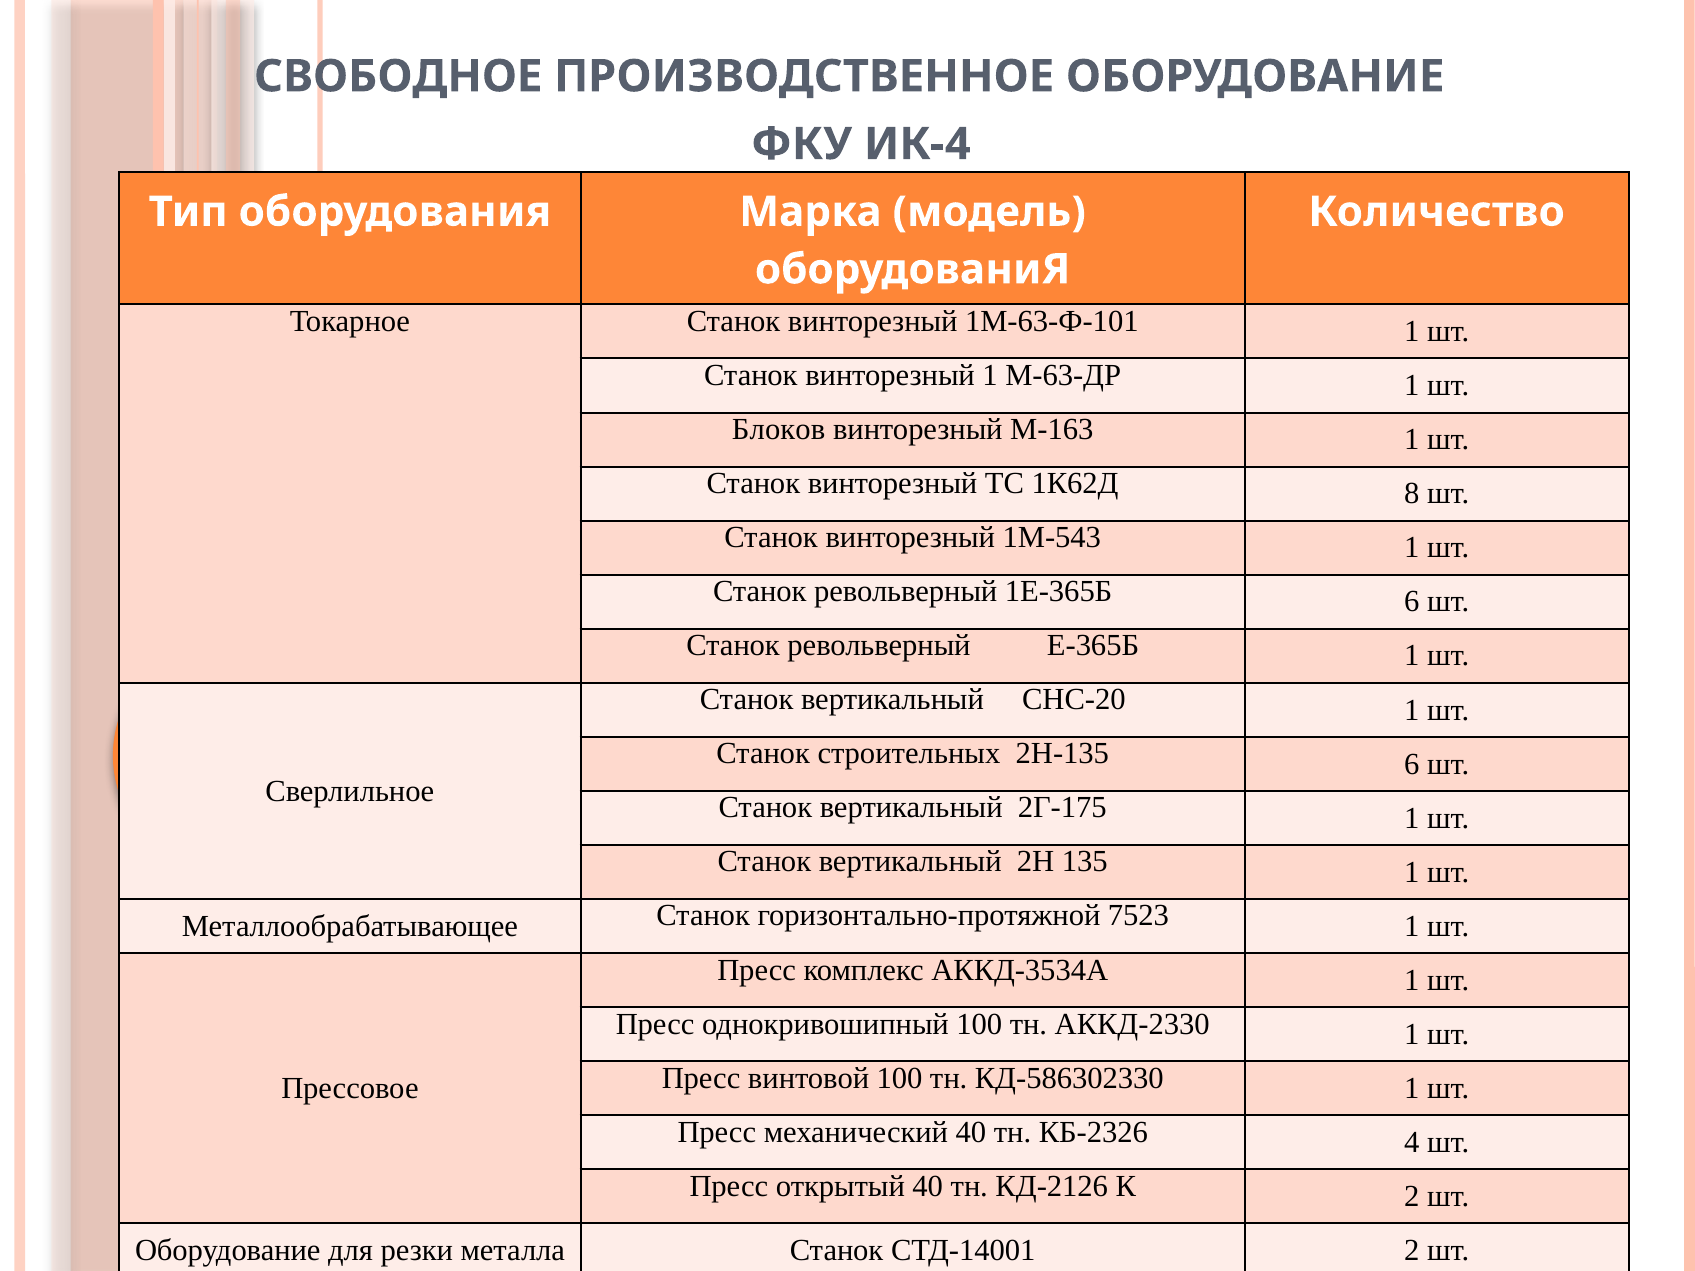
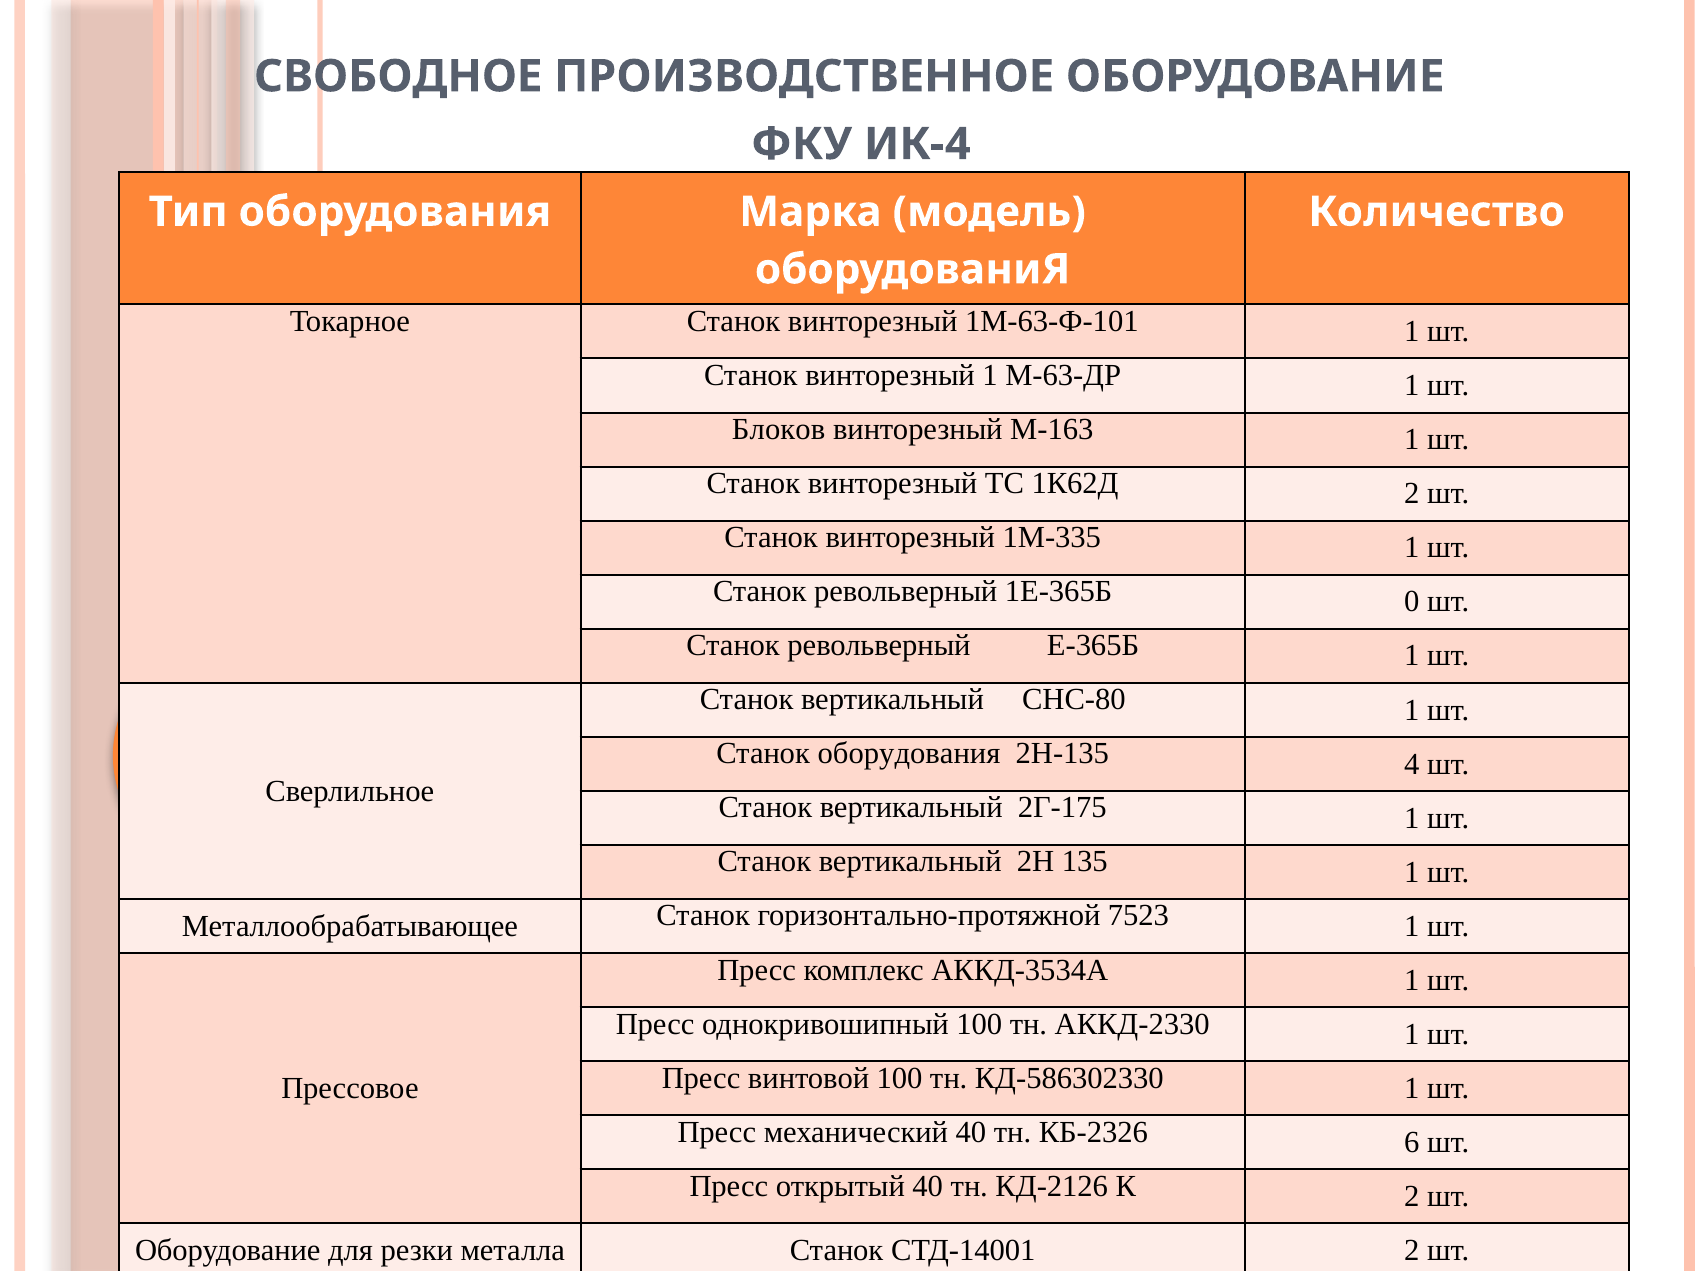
1К62Д 8: 8 -> 2 (1412, 494)
1М-543: 1М-543 -> 1М-335 (1052, 538)
1Е-365Б 6: 6 -> 0 (1412, 602)
СНС-20: СНС-20 -> СНС-80 (1074, 700)
Станок строительных: строительных -> оборудования (909, 754)
2Н-135 6: 6 -> 4 (1412, 764)
4: 4 -> 6 (1412, 1142)
